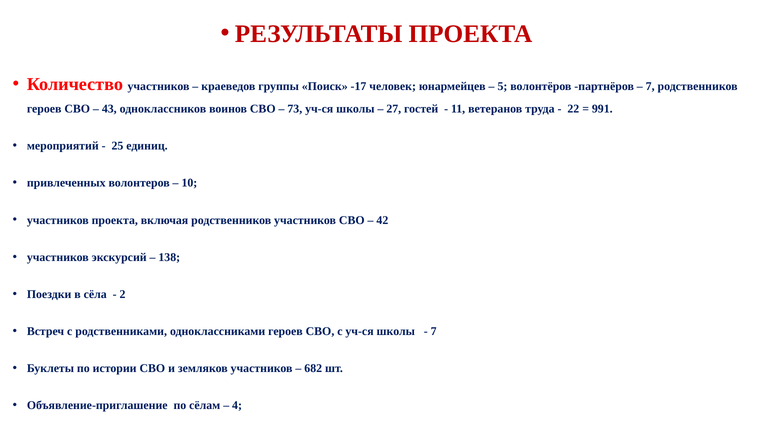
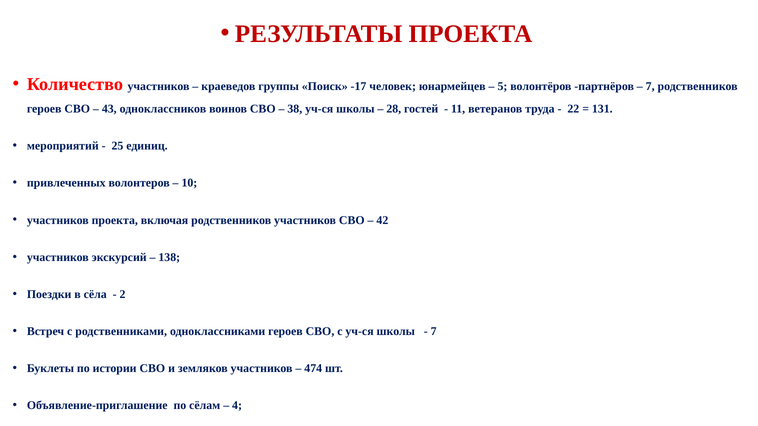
73: 73 -> 38 (295, 109)
27: 27 -> 28 (394, 109)
991: 991 -> 131 (602, 109)
682: 682 -> 474 (313, 369)
